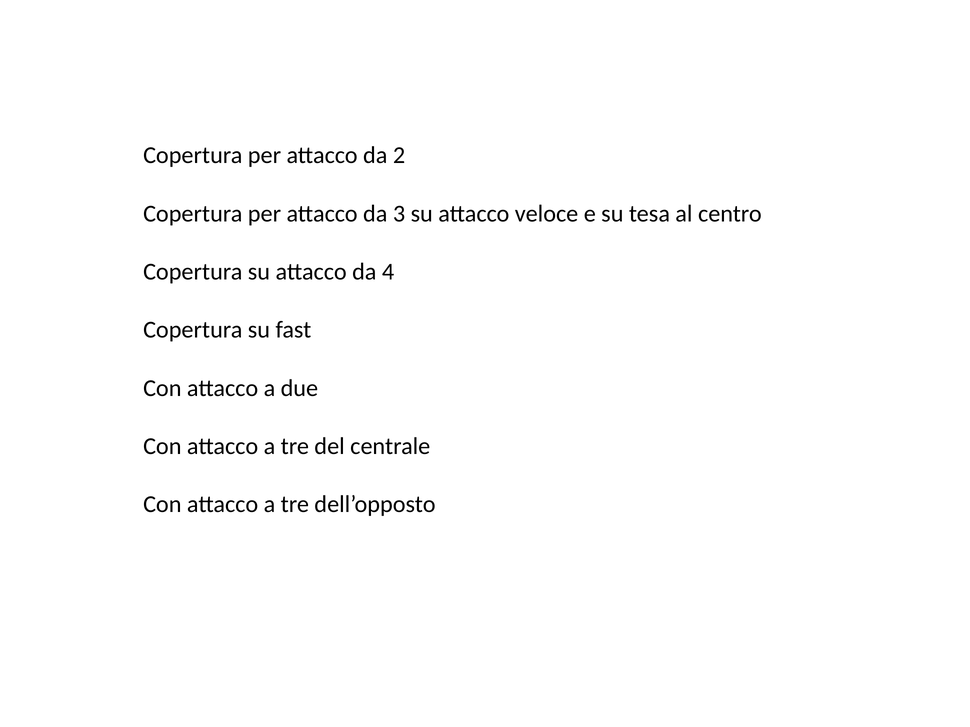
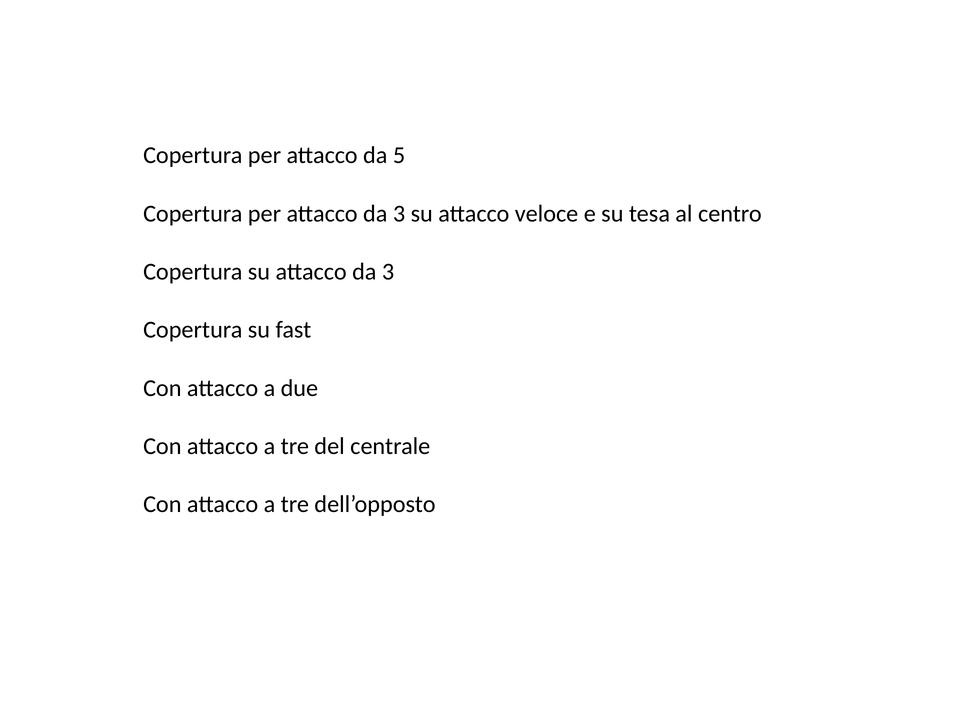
2: 2 -> 5 (399, 156)
su attacco da 4: 4 -> 3 (388, 272)
